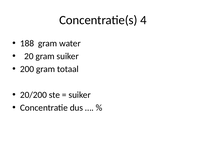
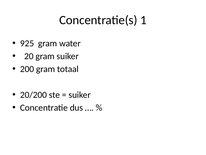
4: 4 -> 1 (143, 20)
188: 188 -> 925 (27, 43)
